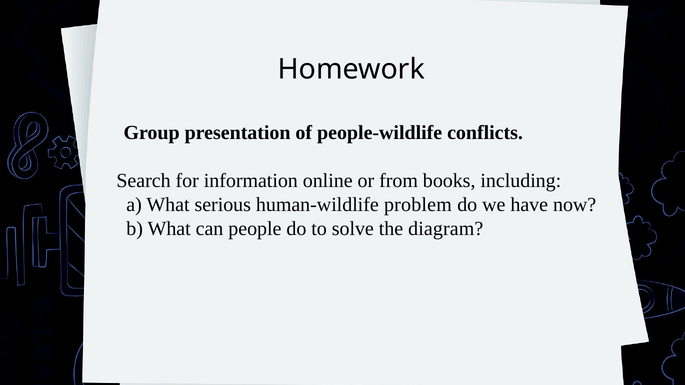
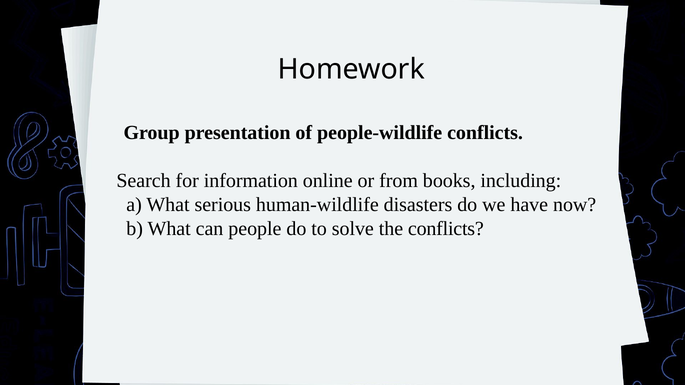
problem: problem -> disasters (418, 205)
the diagram: diagram -> conflicts (446, 229)
